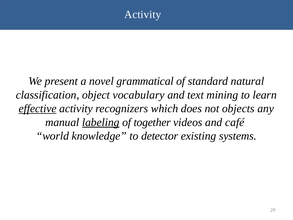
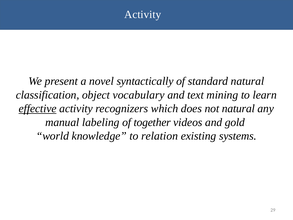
grammatical: grammatical -> syntactically (145, 81)
not objects: objects -> natural (238, 108)
labeling underline: present -> none (101, 122)
café: café -> gold (235, 122)
detector: detector -> relation (160, 136)
